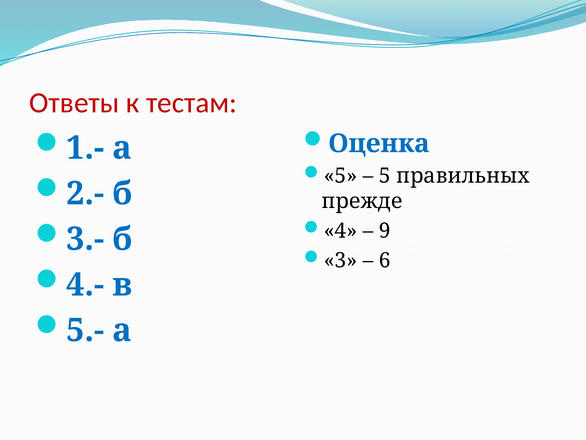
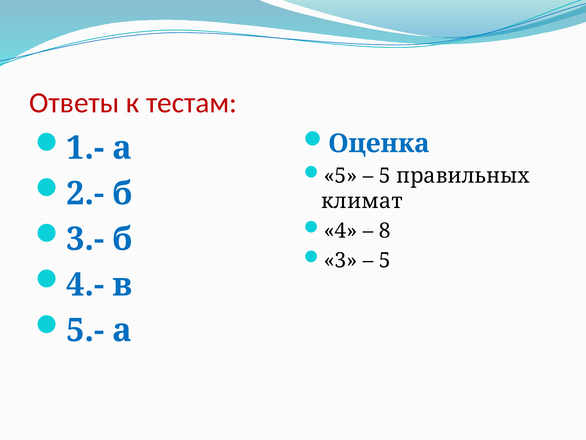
прежде: прежде -> климат (362, 201)
9: 9 -> 8 (385, 231)
6: 6 -> 5 (385, 260)
